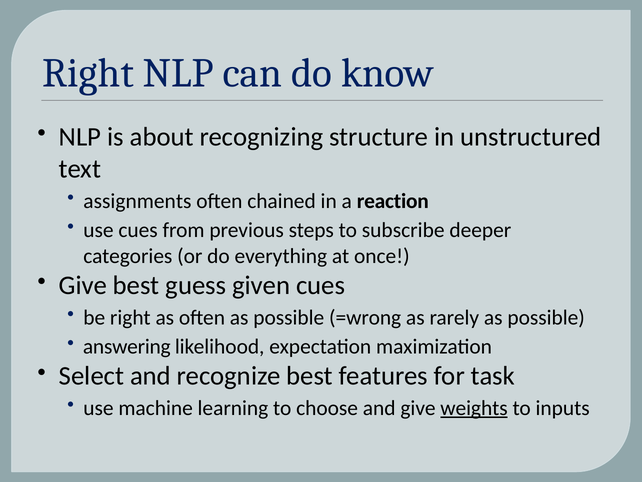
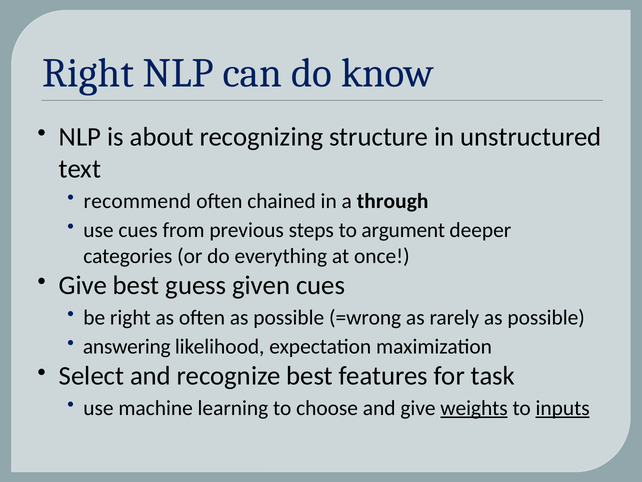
assignments: assignments -> recommend (137, 201)
reaction: reaction -> through (393, 201)
subscribe: subscribe -> argument (403, 230)
inputs underline: none -> present (563, 408)
